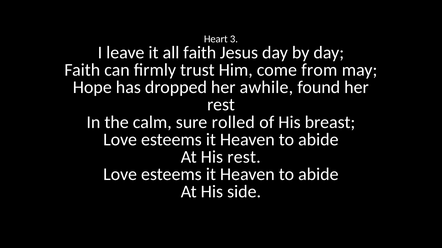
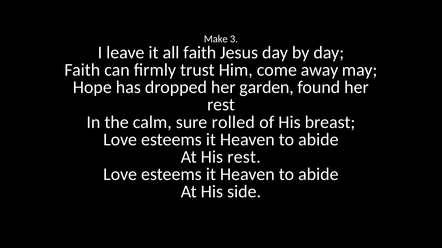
Heart: Heart -> Make (216, 39)
from: from -> away (319, 70)
awhile: awhile -> garden (267, 88)
